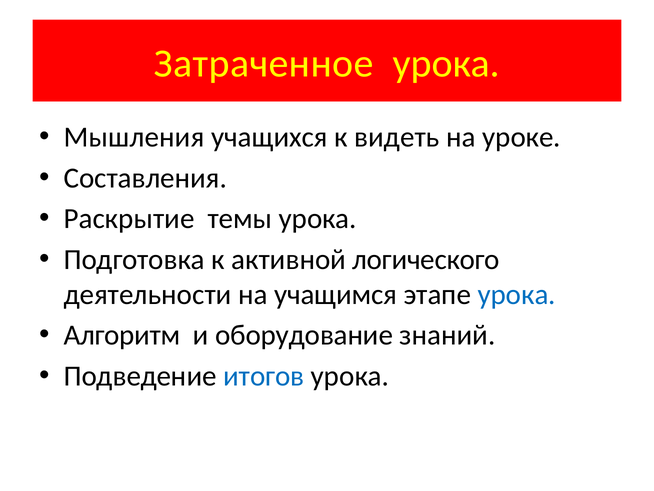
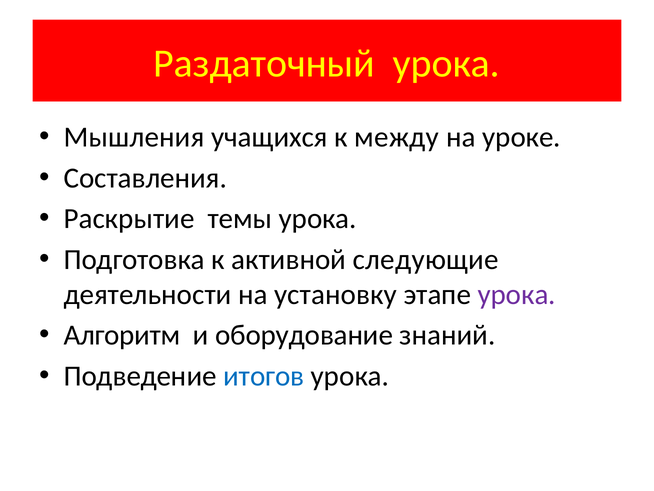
Затраченное: Затраченное -> Раздаточный (264, 63)
видеть: видеть -> между (397, 137)
логического: логического -> следующие (426, 259)
учащимся: учащимся -> установку (336, 294)
урока colour: blue -> purple (517, 294)
